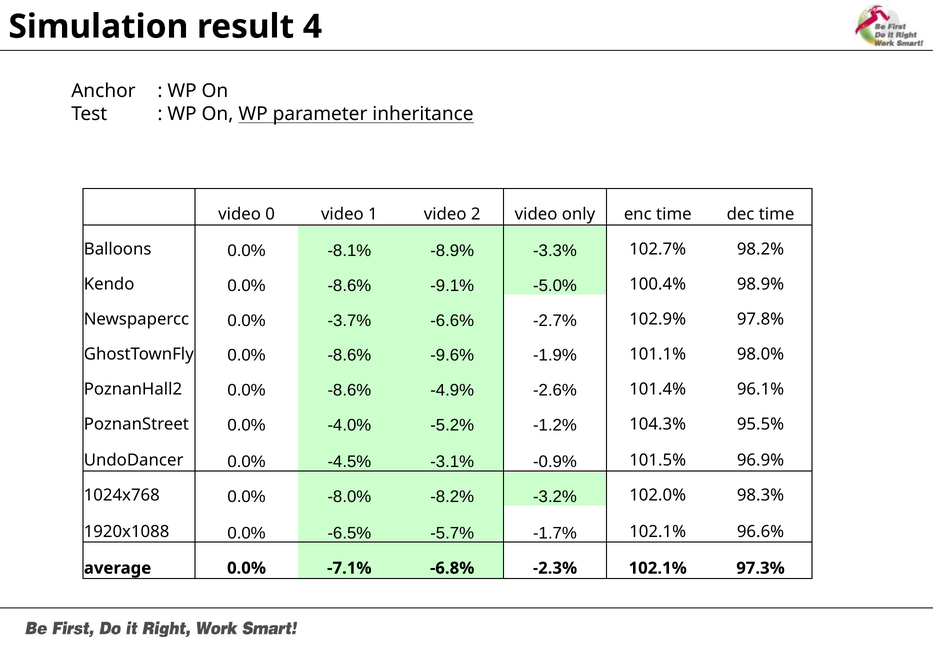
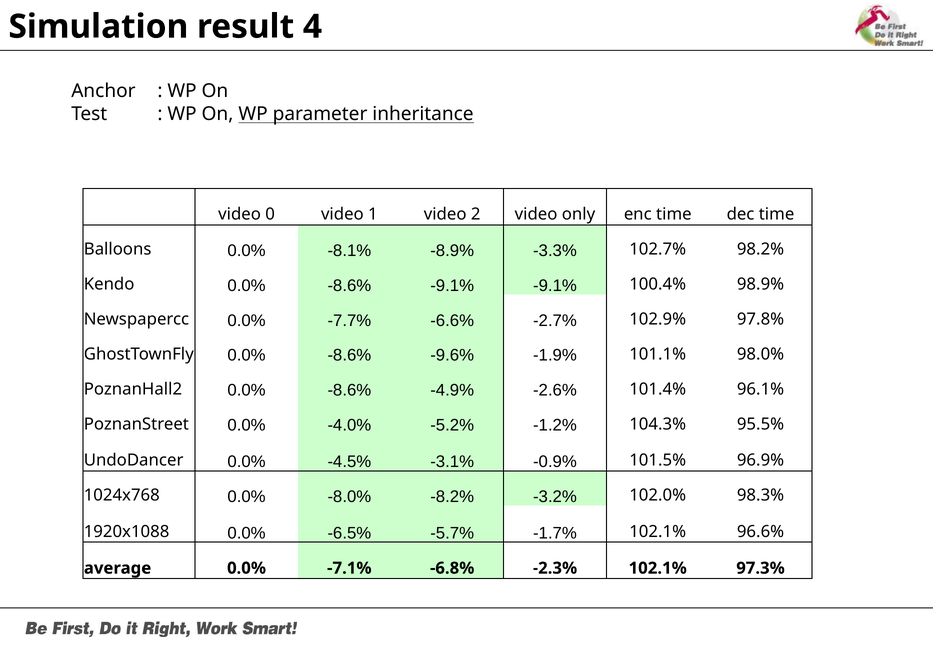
-9.1% -5.0%: -5.0% -> -9.1% (555, 286)
-3.7%: -3.7% -> -7.7% (349, 320)
